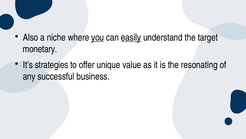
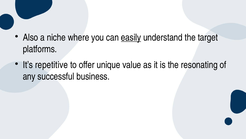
you underline: present -> none (98, 37)
monetary: monetary -> platforms (40, 49)
strategies: strategies -> repetitive (51, 65)
